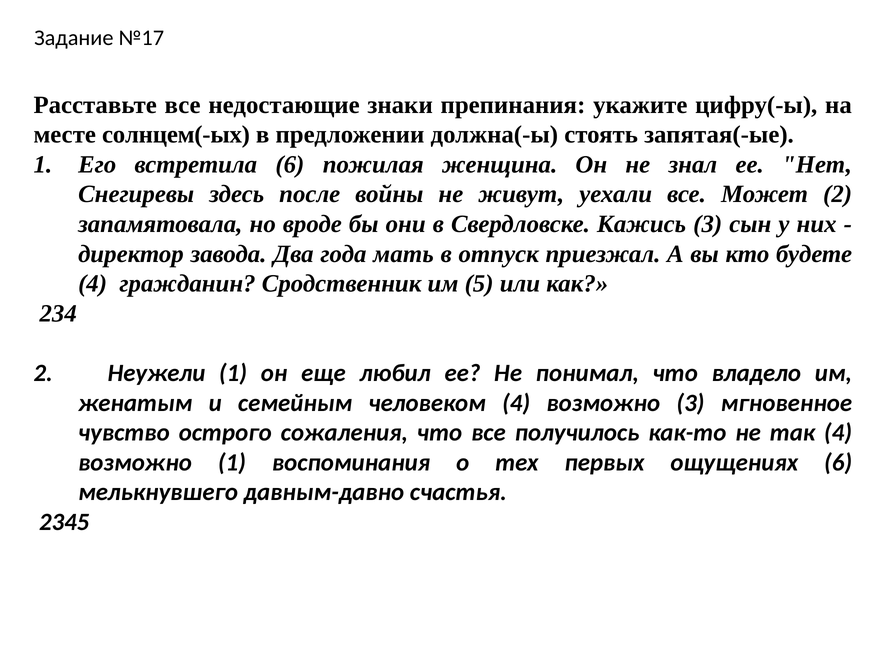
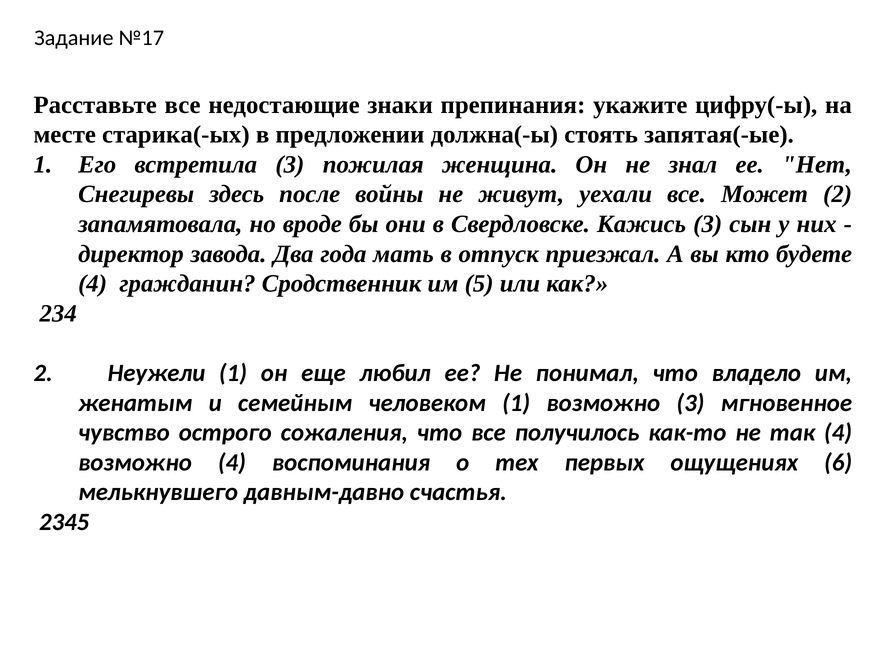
солнцем(-ых: солнцем(-ых -> старика(-ых (176, 135)
встретила 6: 6 -> 3 (290, 164)
человеком 4: 4 -> 1 (516, 403)
возможно 1: 1 -> 4 (232, 462)
